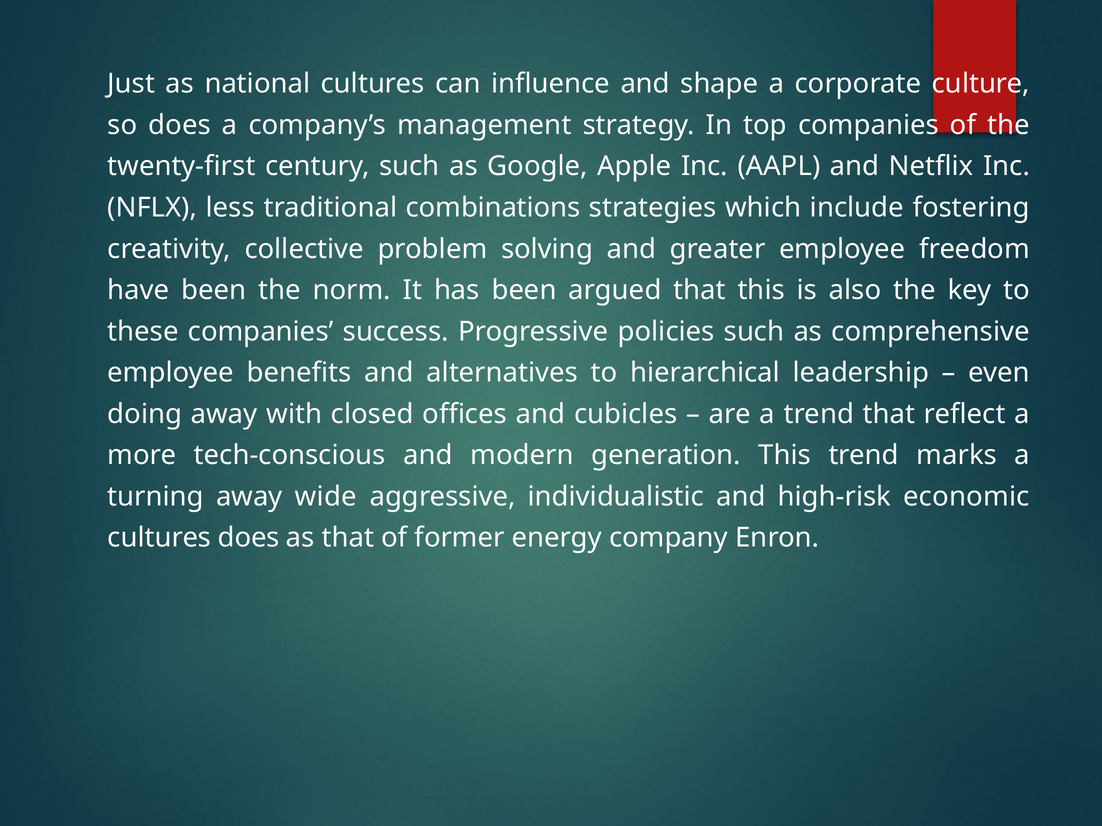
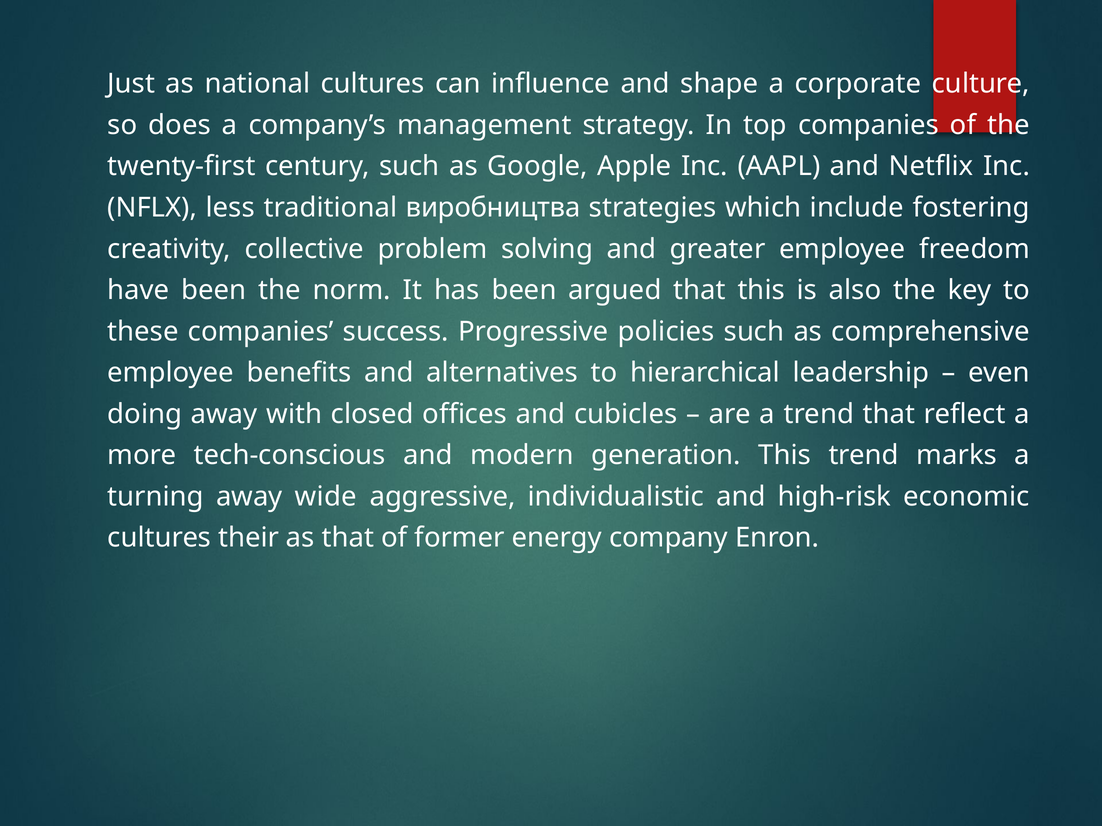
combinations: combinations -> виробництва (493, 208)
cultures does: does -> their (249, 538)
